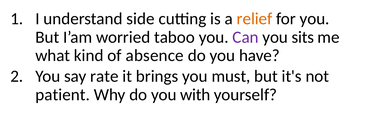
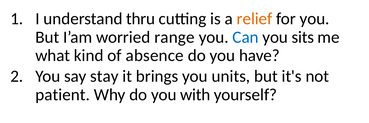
side: side -> thru (141, 19)
taboo: taboo -> range (174, 37)
Can colour: purple -> blue (246, 37)
rate: rate -> stay (104, 76)
must: must -> units (231, 76)
